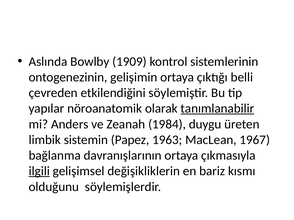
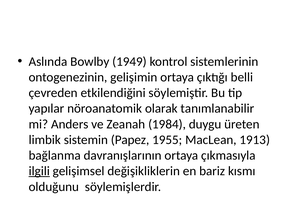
1909: 1909 -> 1949 (129, 62)
tanımlanabilir underline: present -> none (217, 109)
1963: 1963 -> 1955 (167, 140)
1967: 1967 -> 1913 (255, 140)
